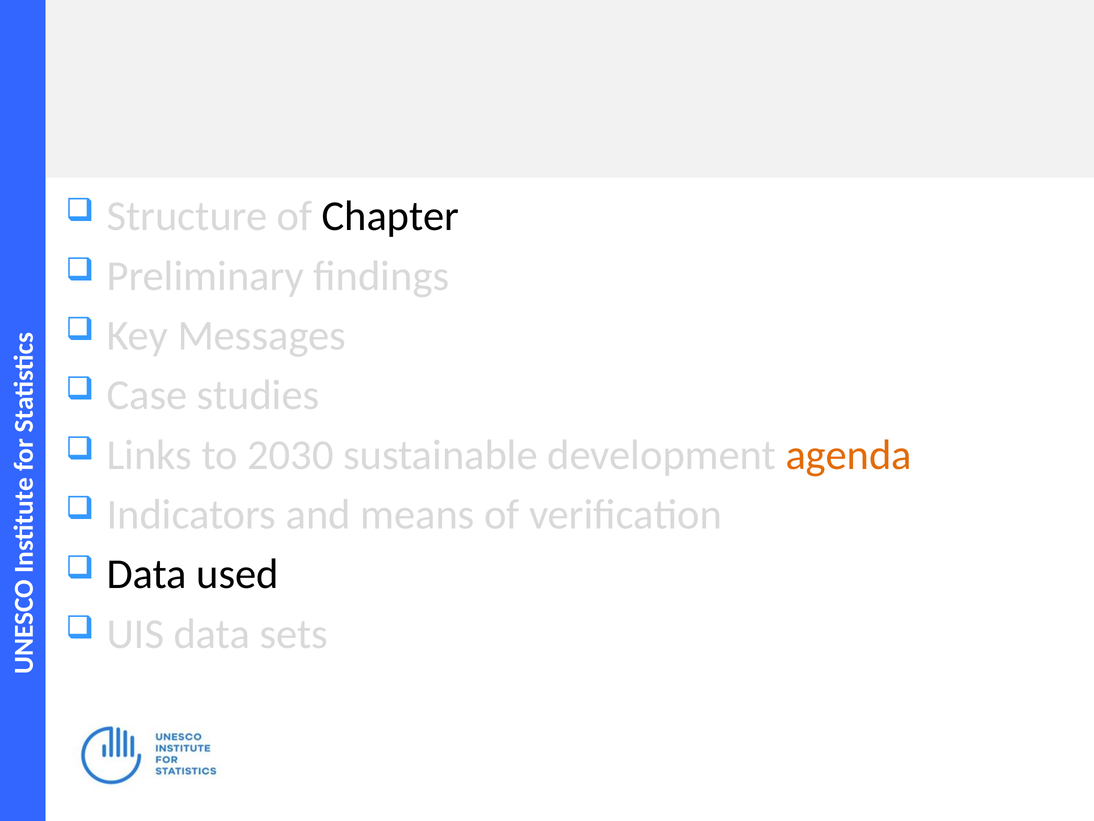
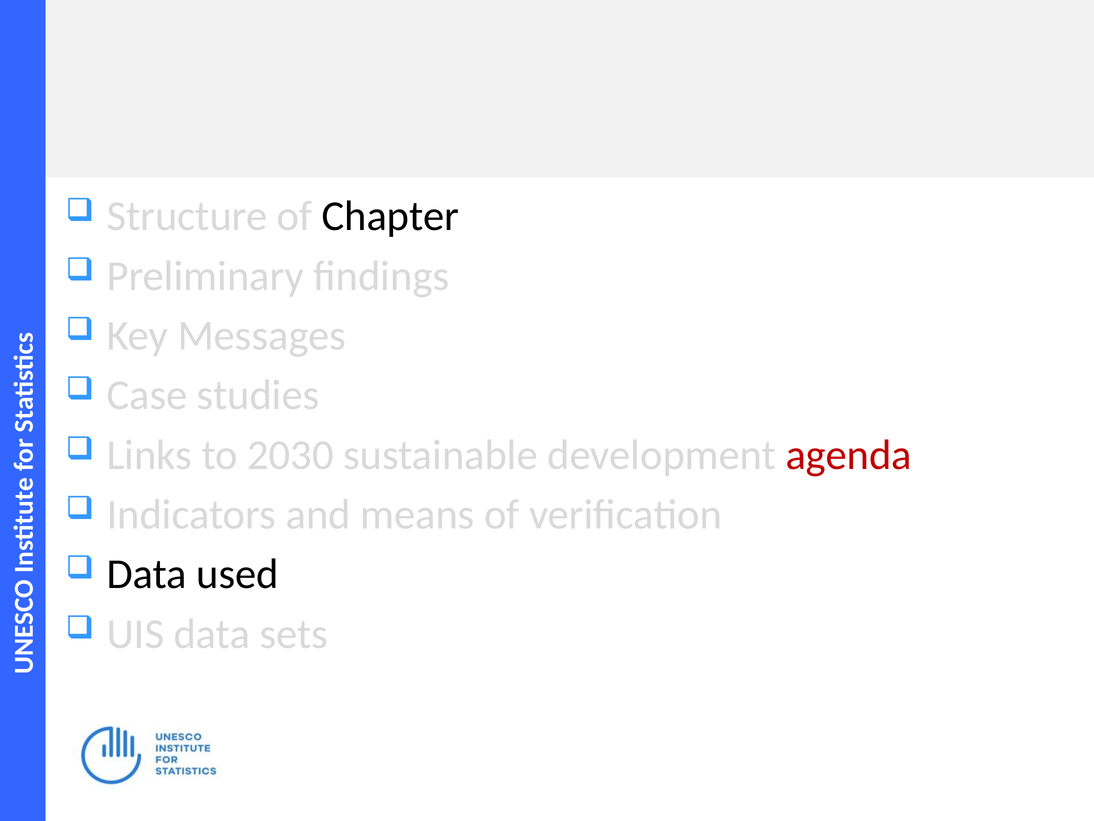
agenda colour: orange -> red (849, 455)
